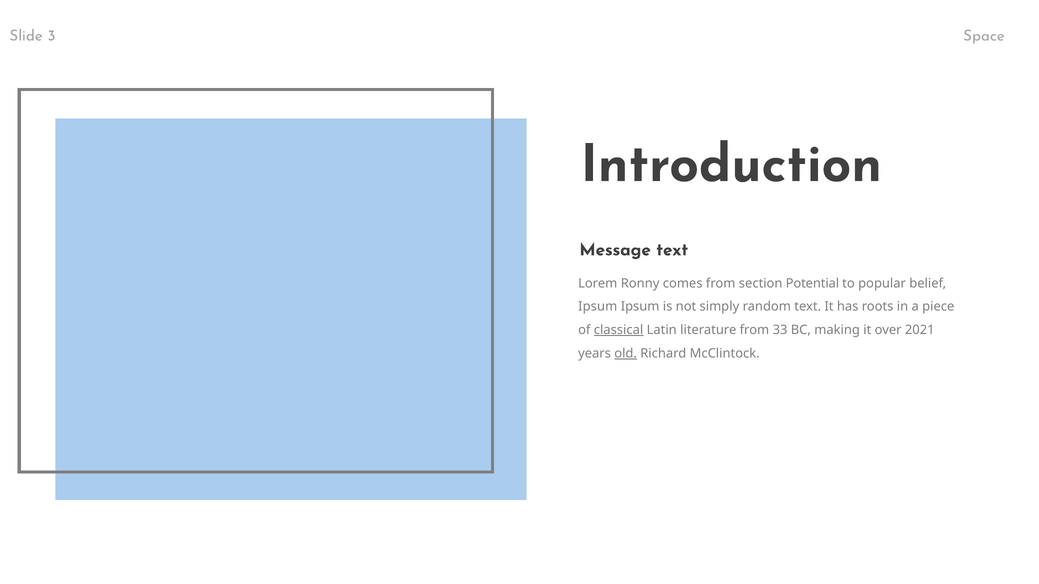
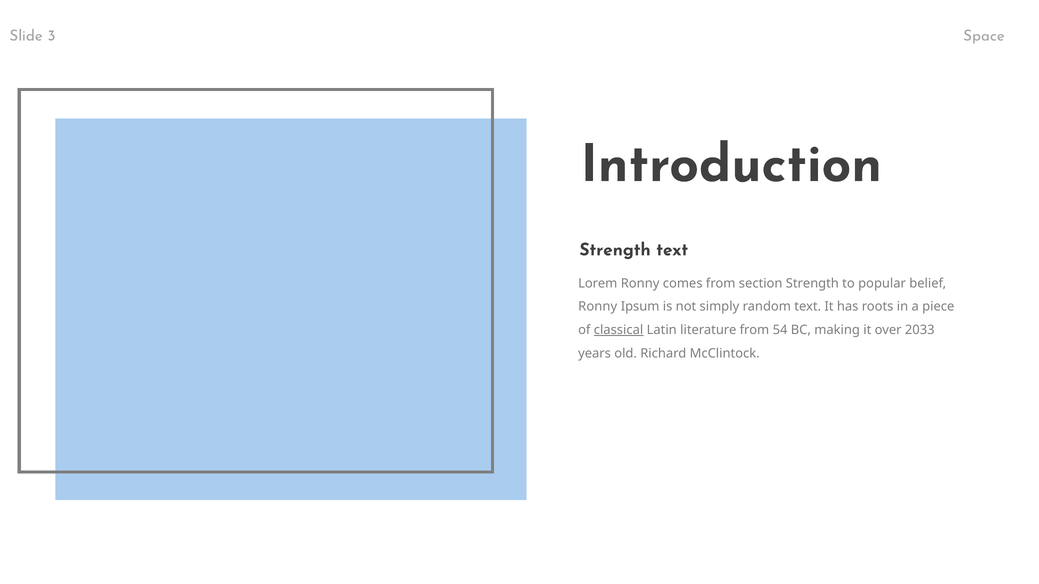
Message: Message -> Strength (615, 250)
section Potential: Potential -> Strength (812, 284)
Ipsum: Ipsum -> Ronny (598, 307)
33: 33 -> 54 (780, 330)
2021: 2021 -> 2033 (920, 330)
old underline: present -> none (626, 354)
